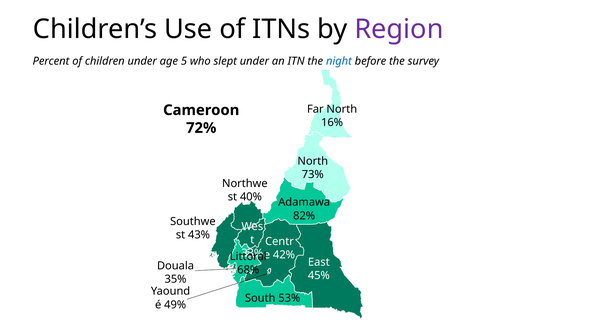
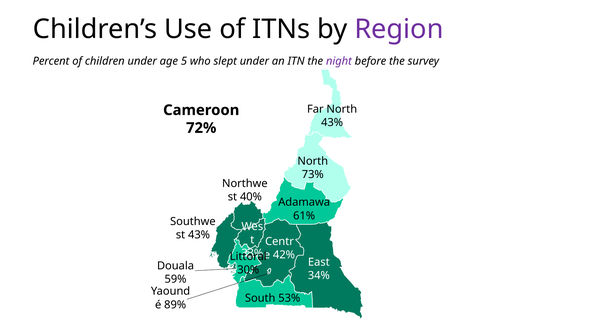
night colour: blue -> purple (339, 61)
16%: 16% -> 43% (332, 122)
82%: 82% -> 61% (304, 215)
68%: 68% -> 30% (248, 269)
45%: 45% -> 34% (319, 275)
35%: 35% -> 59% (175, 279)
49%: 49% -> 89% (175, 304)
